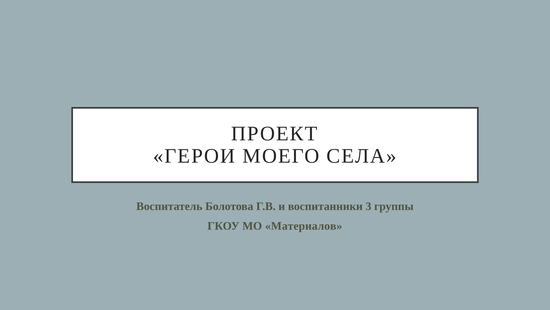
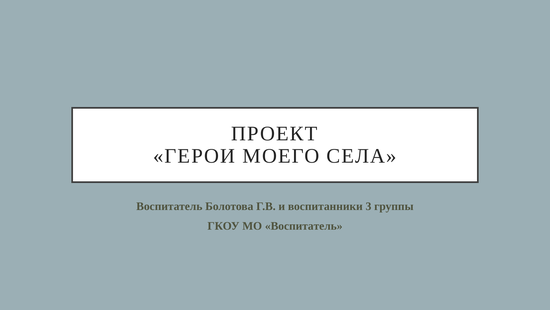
МО Материалов: Материалов -> Воспитатель (304, 226)
